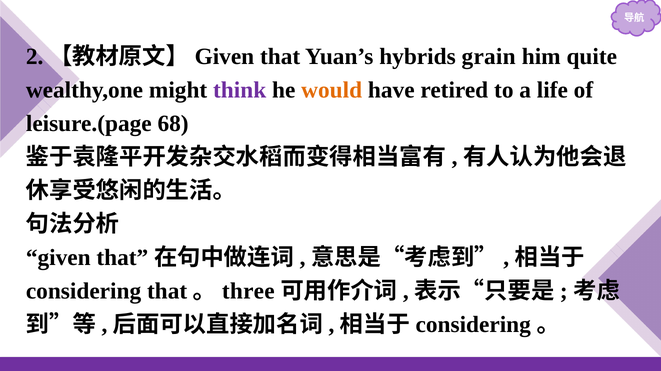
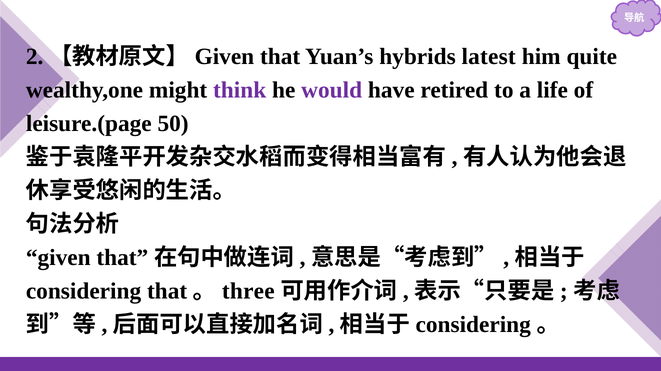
grain: grain -> latest (489, 57)
would colour: orange -> purple (332, 90)
68: 68 -> 50 (173, 124)
